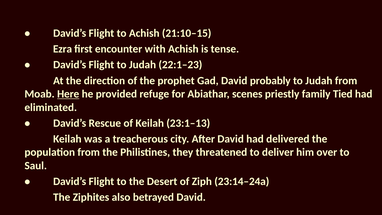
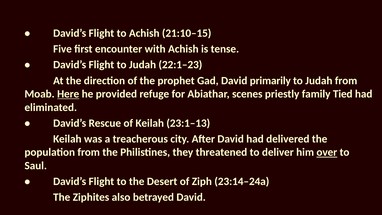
Ezra: Ezra -> Five (62, 49)
probably: probably -> primarily (270, 81)
over underline: none -> present (327, 152)
